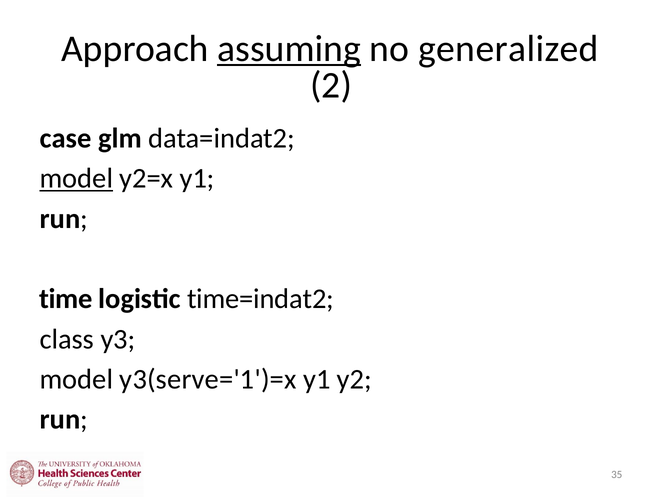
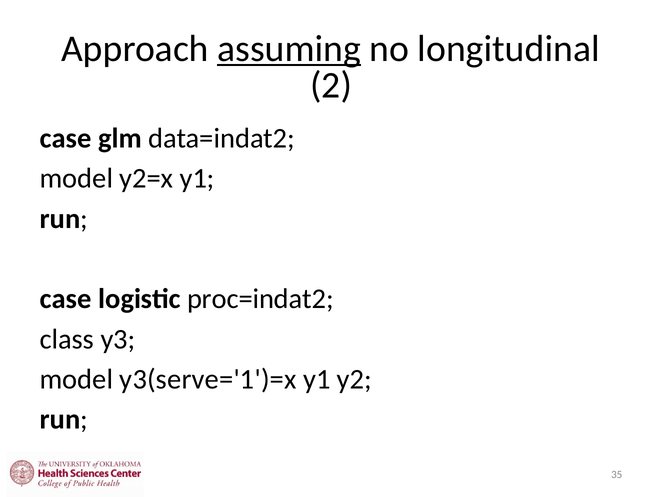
generalized: generalized -> longitudinal (509, 49)
model underline: present -> none (76, 178)
time: time -> case (66, 299)
time=indat2: time=indat2 -> proc=indat2 (260, 299)
